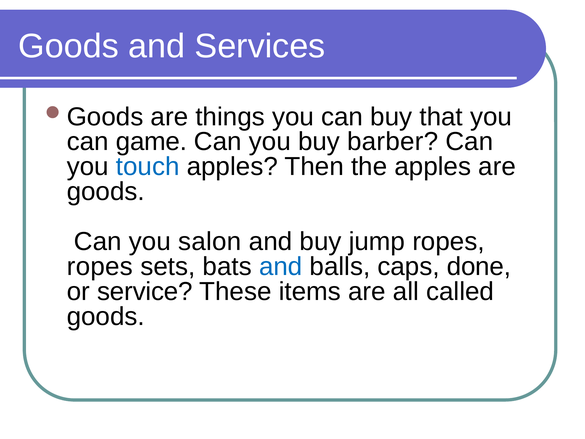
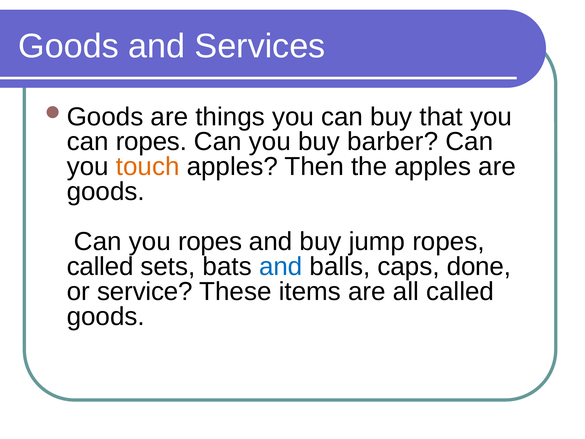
can game: game -> ropes (151, 142)
touch colour: blue -> orange (148, 167)
you salon: salon -> ropes (210, 242)
ropes: ropes -> called (100, 266)
